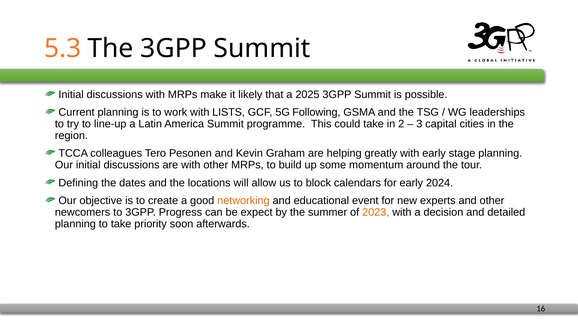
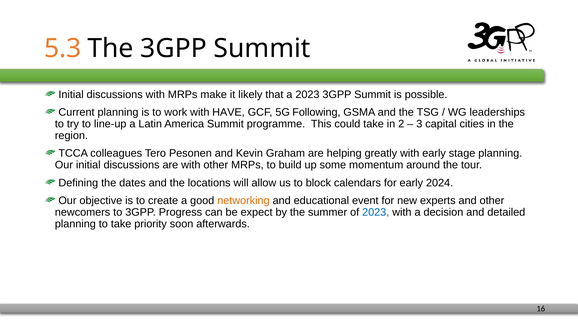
a 2025: 2025 -> 2023 (307, 95)
LISTS: LISTS -> HAVE (228, 112)
2023 colour: orange -> blue (376, 212)
